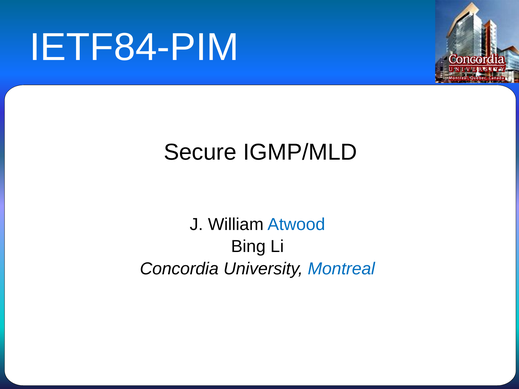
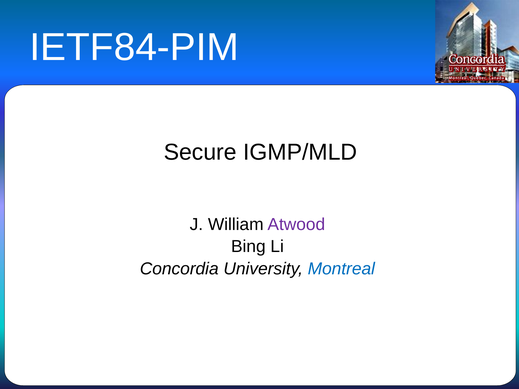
Atwood colour: blue -> purple (296, 225)
